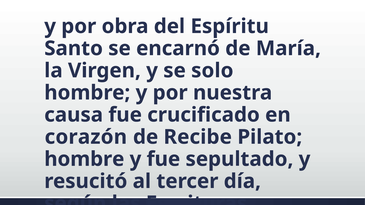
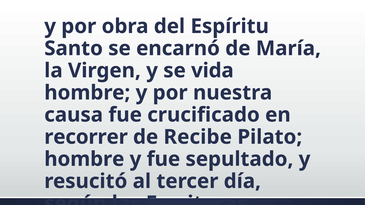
solo: solo -> vida (212, 71)
corazón: corazón -> recorrer (86, 137)
